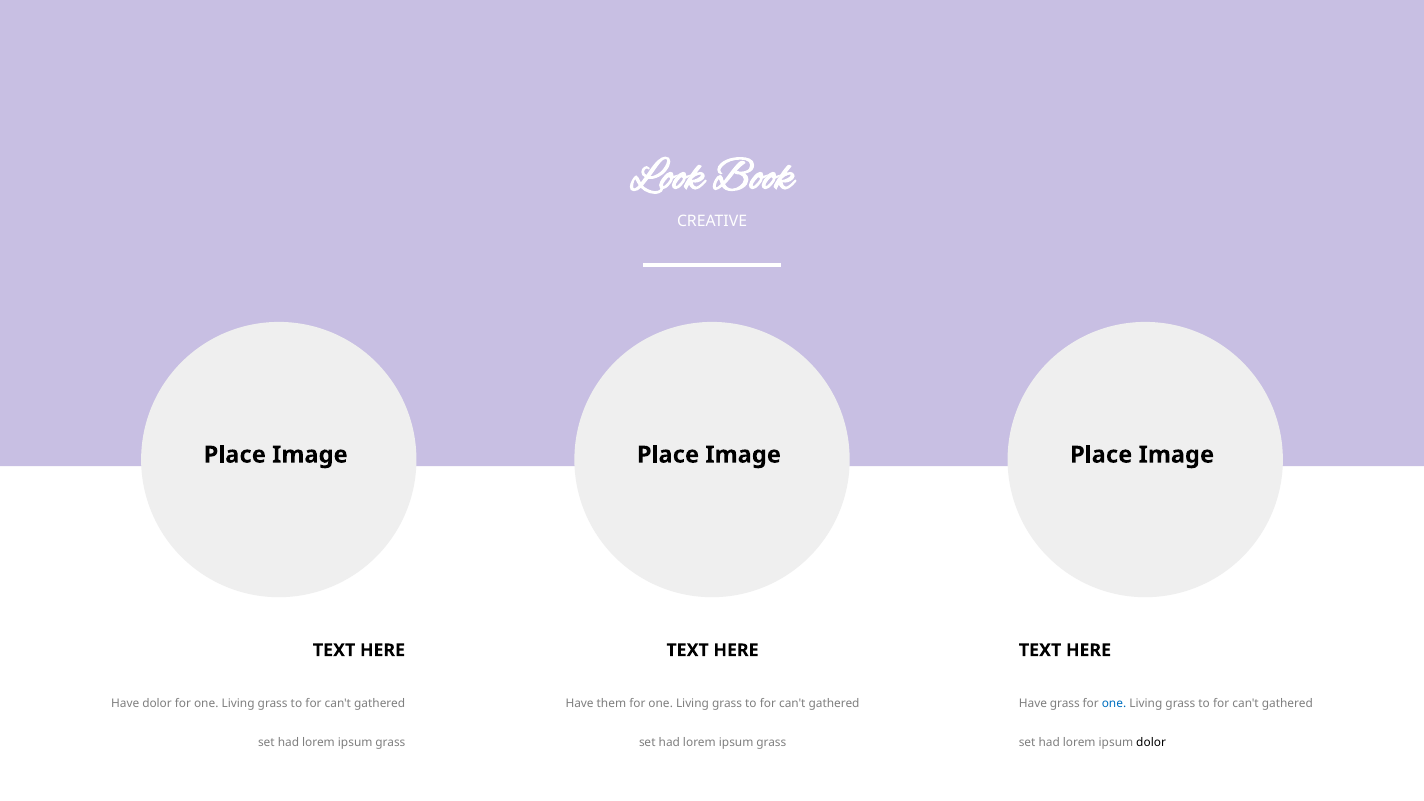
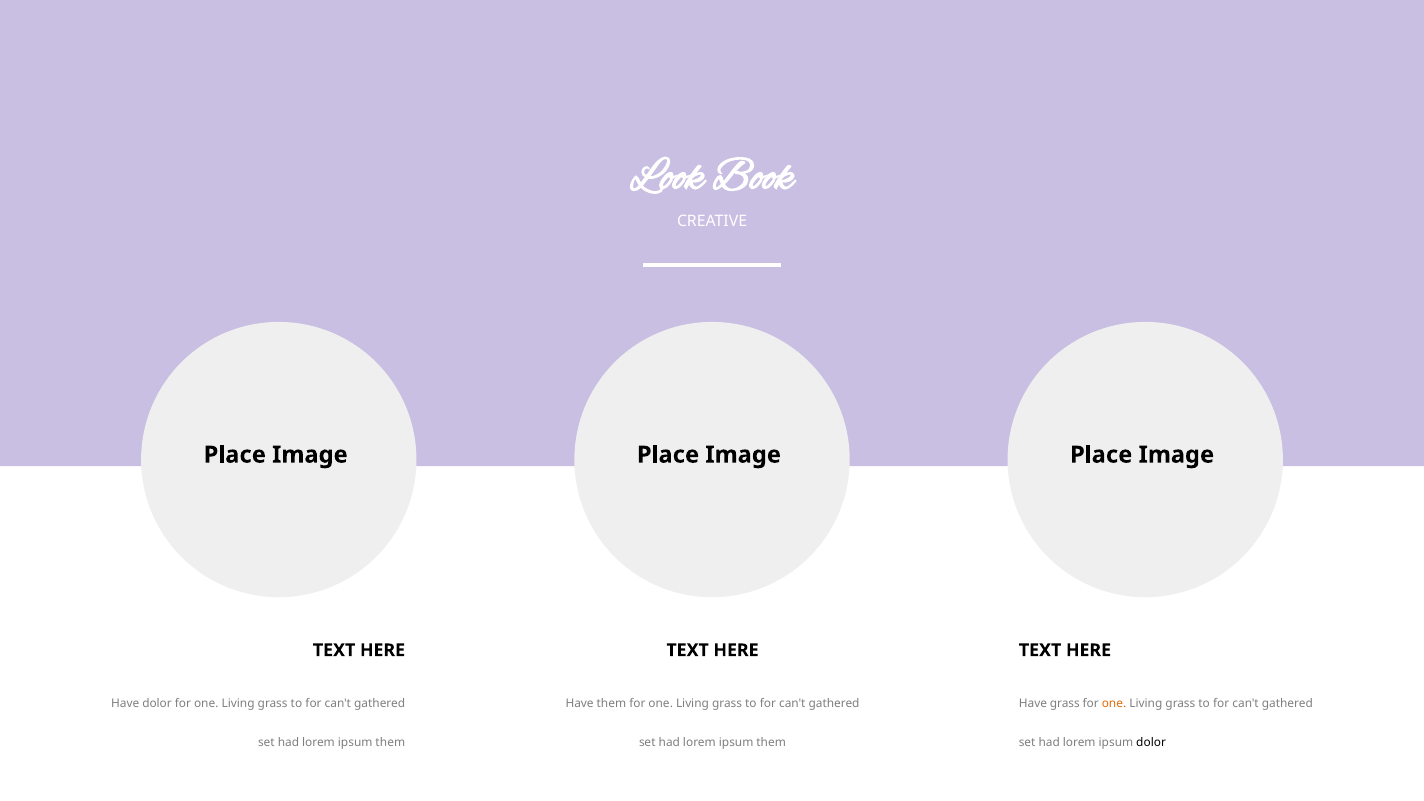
one colour: blue -> orange (1114, 703)
grass: grass -> them (390, 743)
grass: grass -> them (771, 743)
